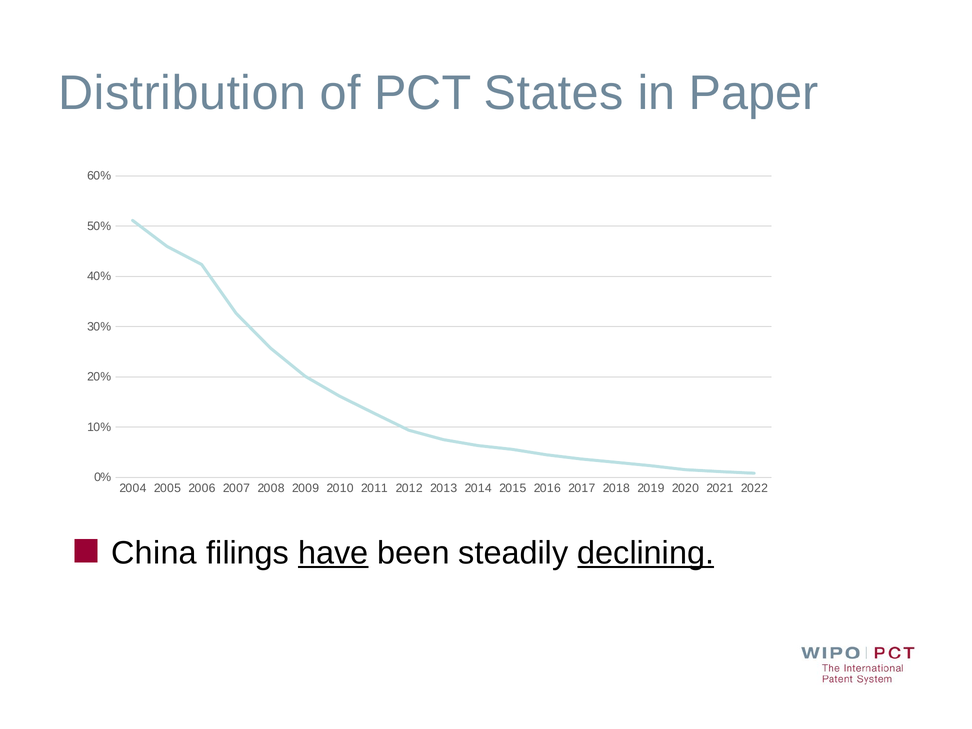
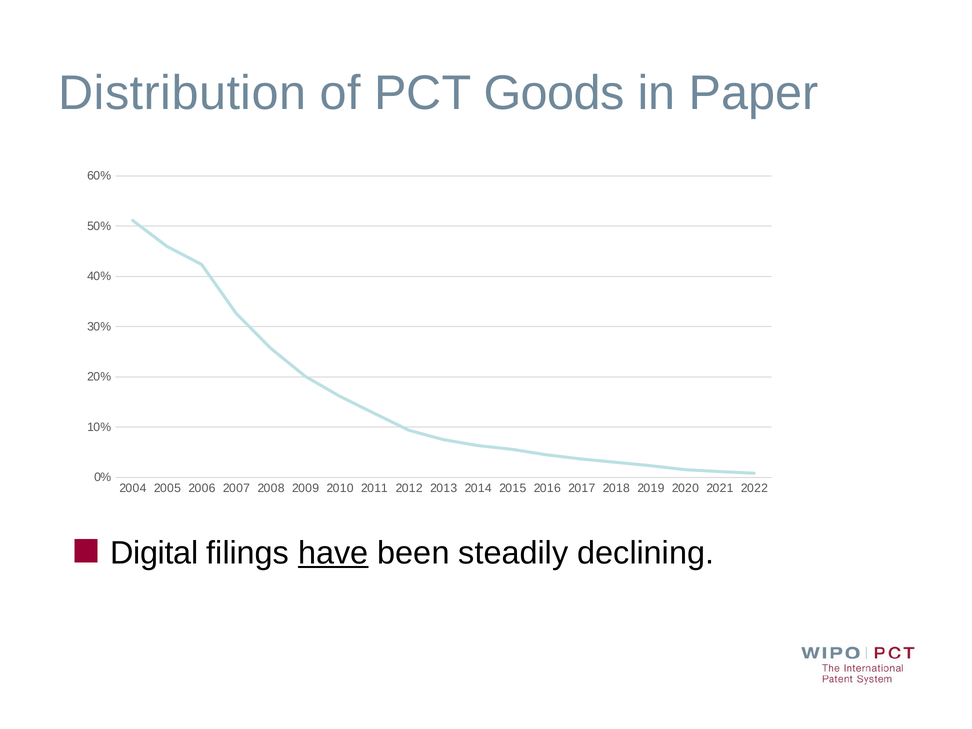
States: States -> Goods (554, 93)
China: China -> Digital (154, 553)
declining underline: present -> none (646, 553)
